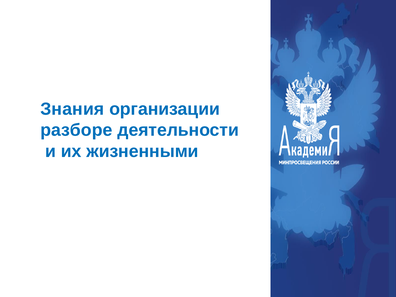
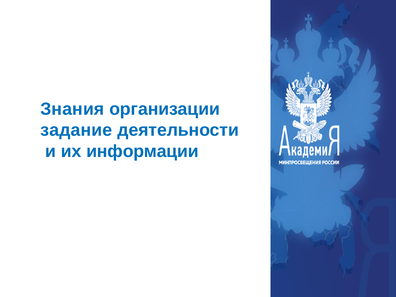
разборе: разборе -> задание (76, 130)
жизненными: жизненными -> информации (142, 151)
